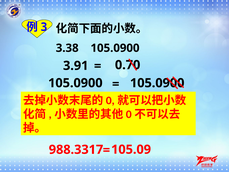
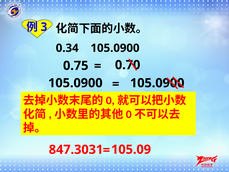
3.38: 3.38 -> 0.34 (67, 48)
3.91: 3.91 -> 0.75 (76, 66)
988.3317: 988.3317 -> 847.3031 (76, 149)
